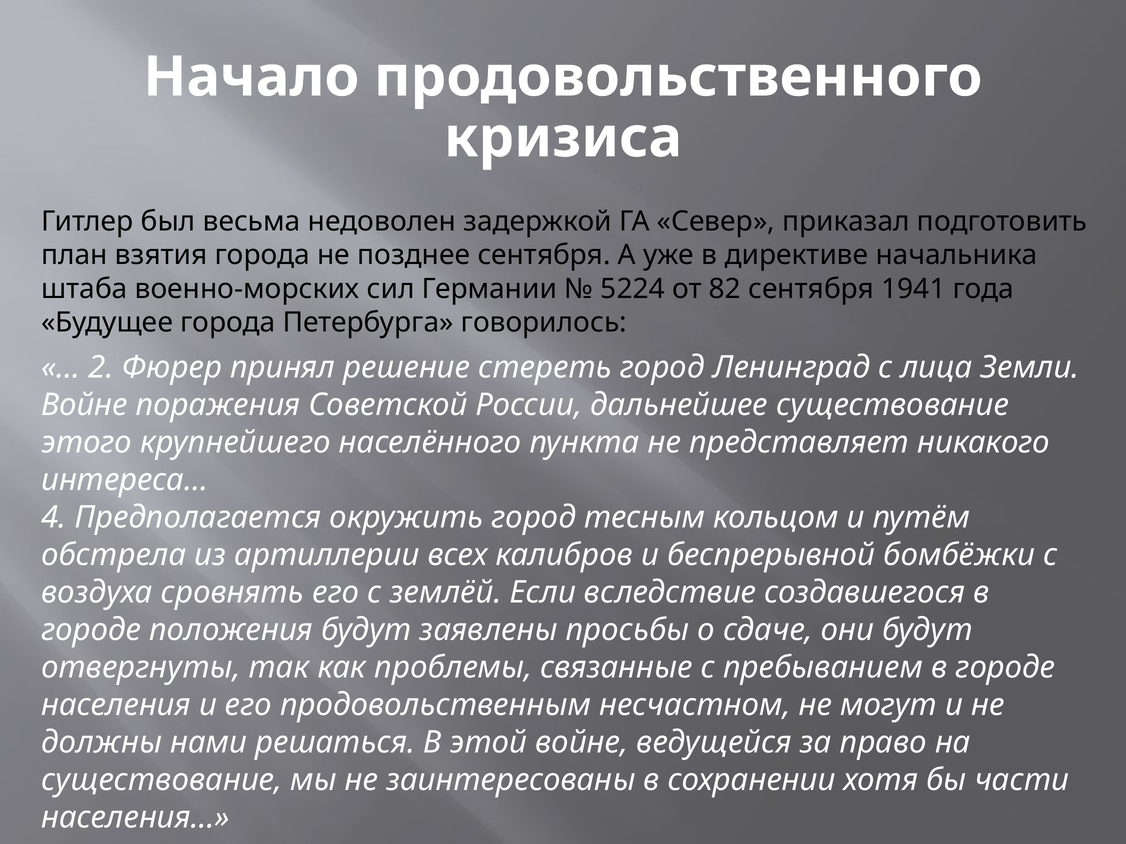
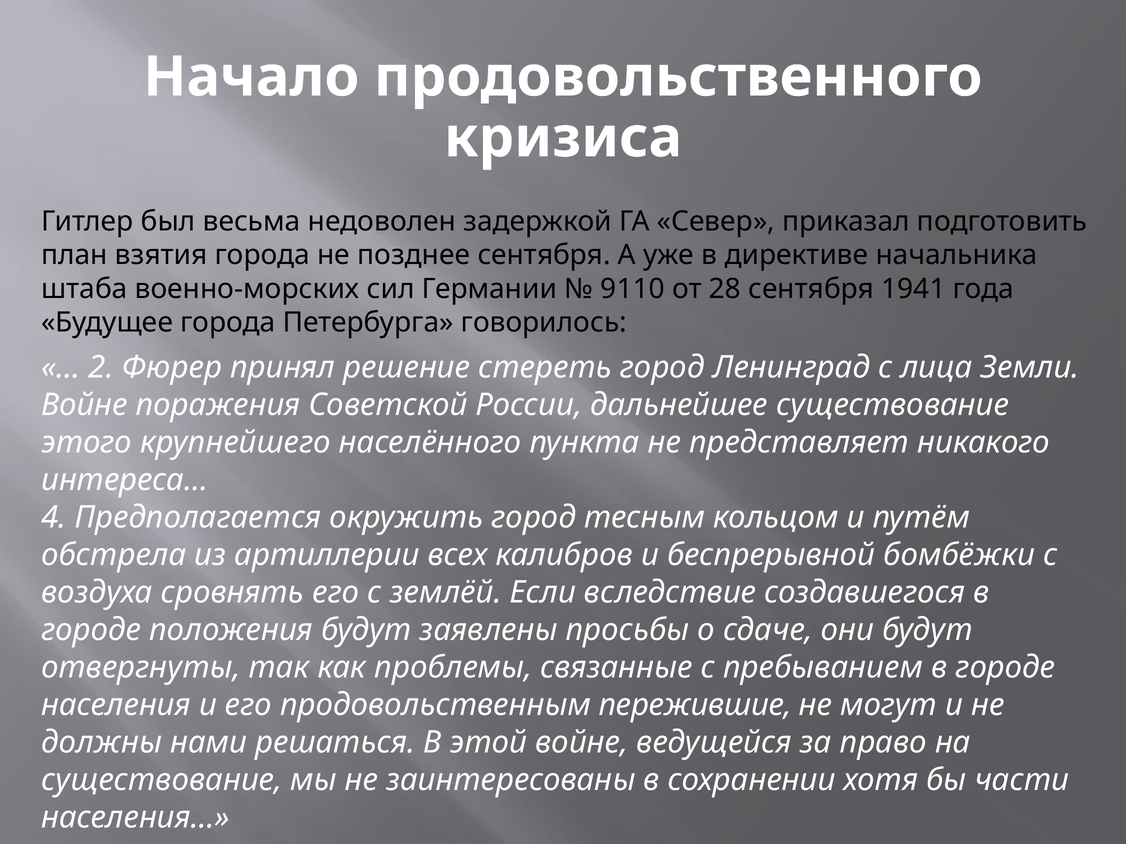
5224: 5224 -> 9110 (633, 289)
82: 82 -> 28 (725, 289)
несчастном: несчастном -> пережившие (695, 705)
